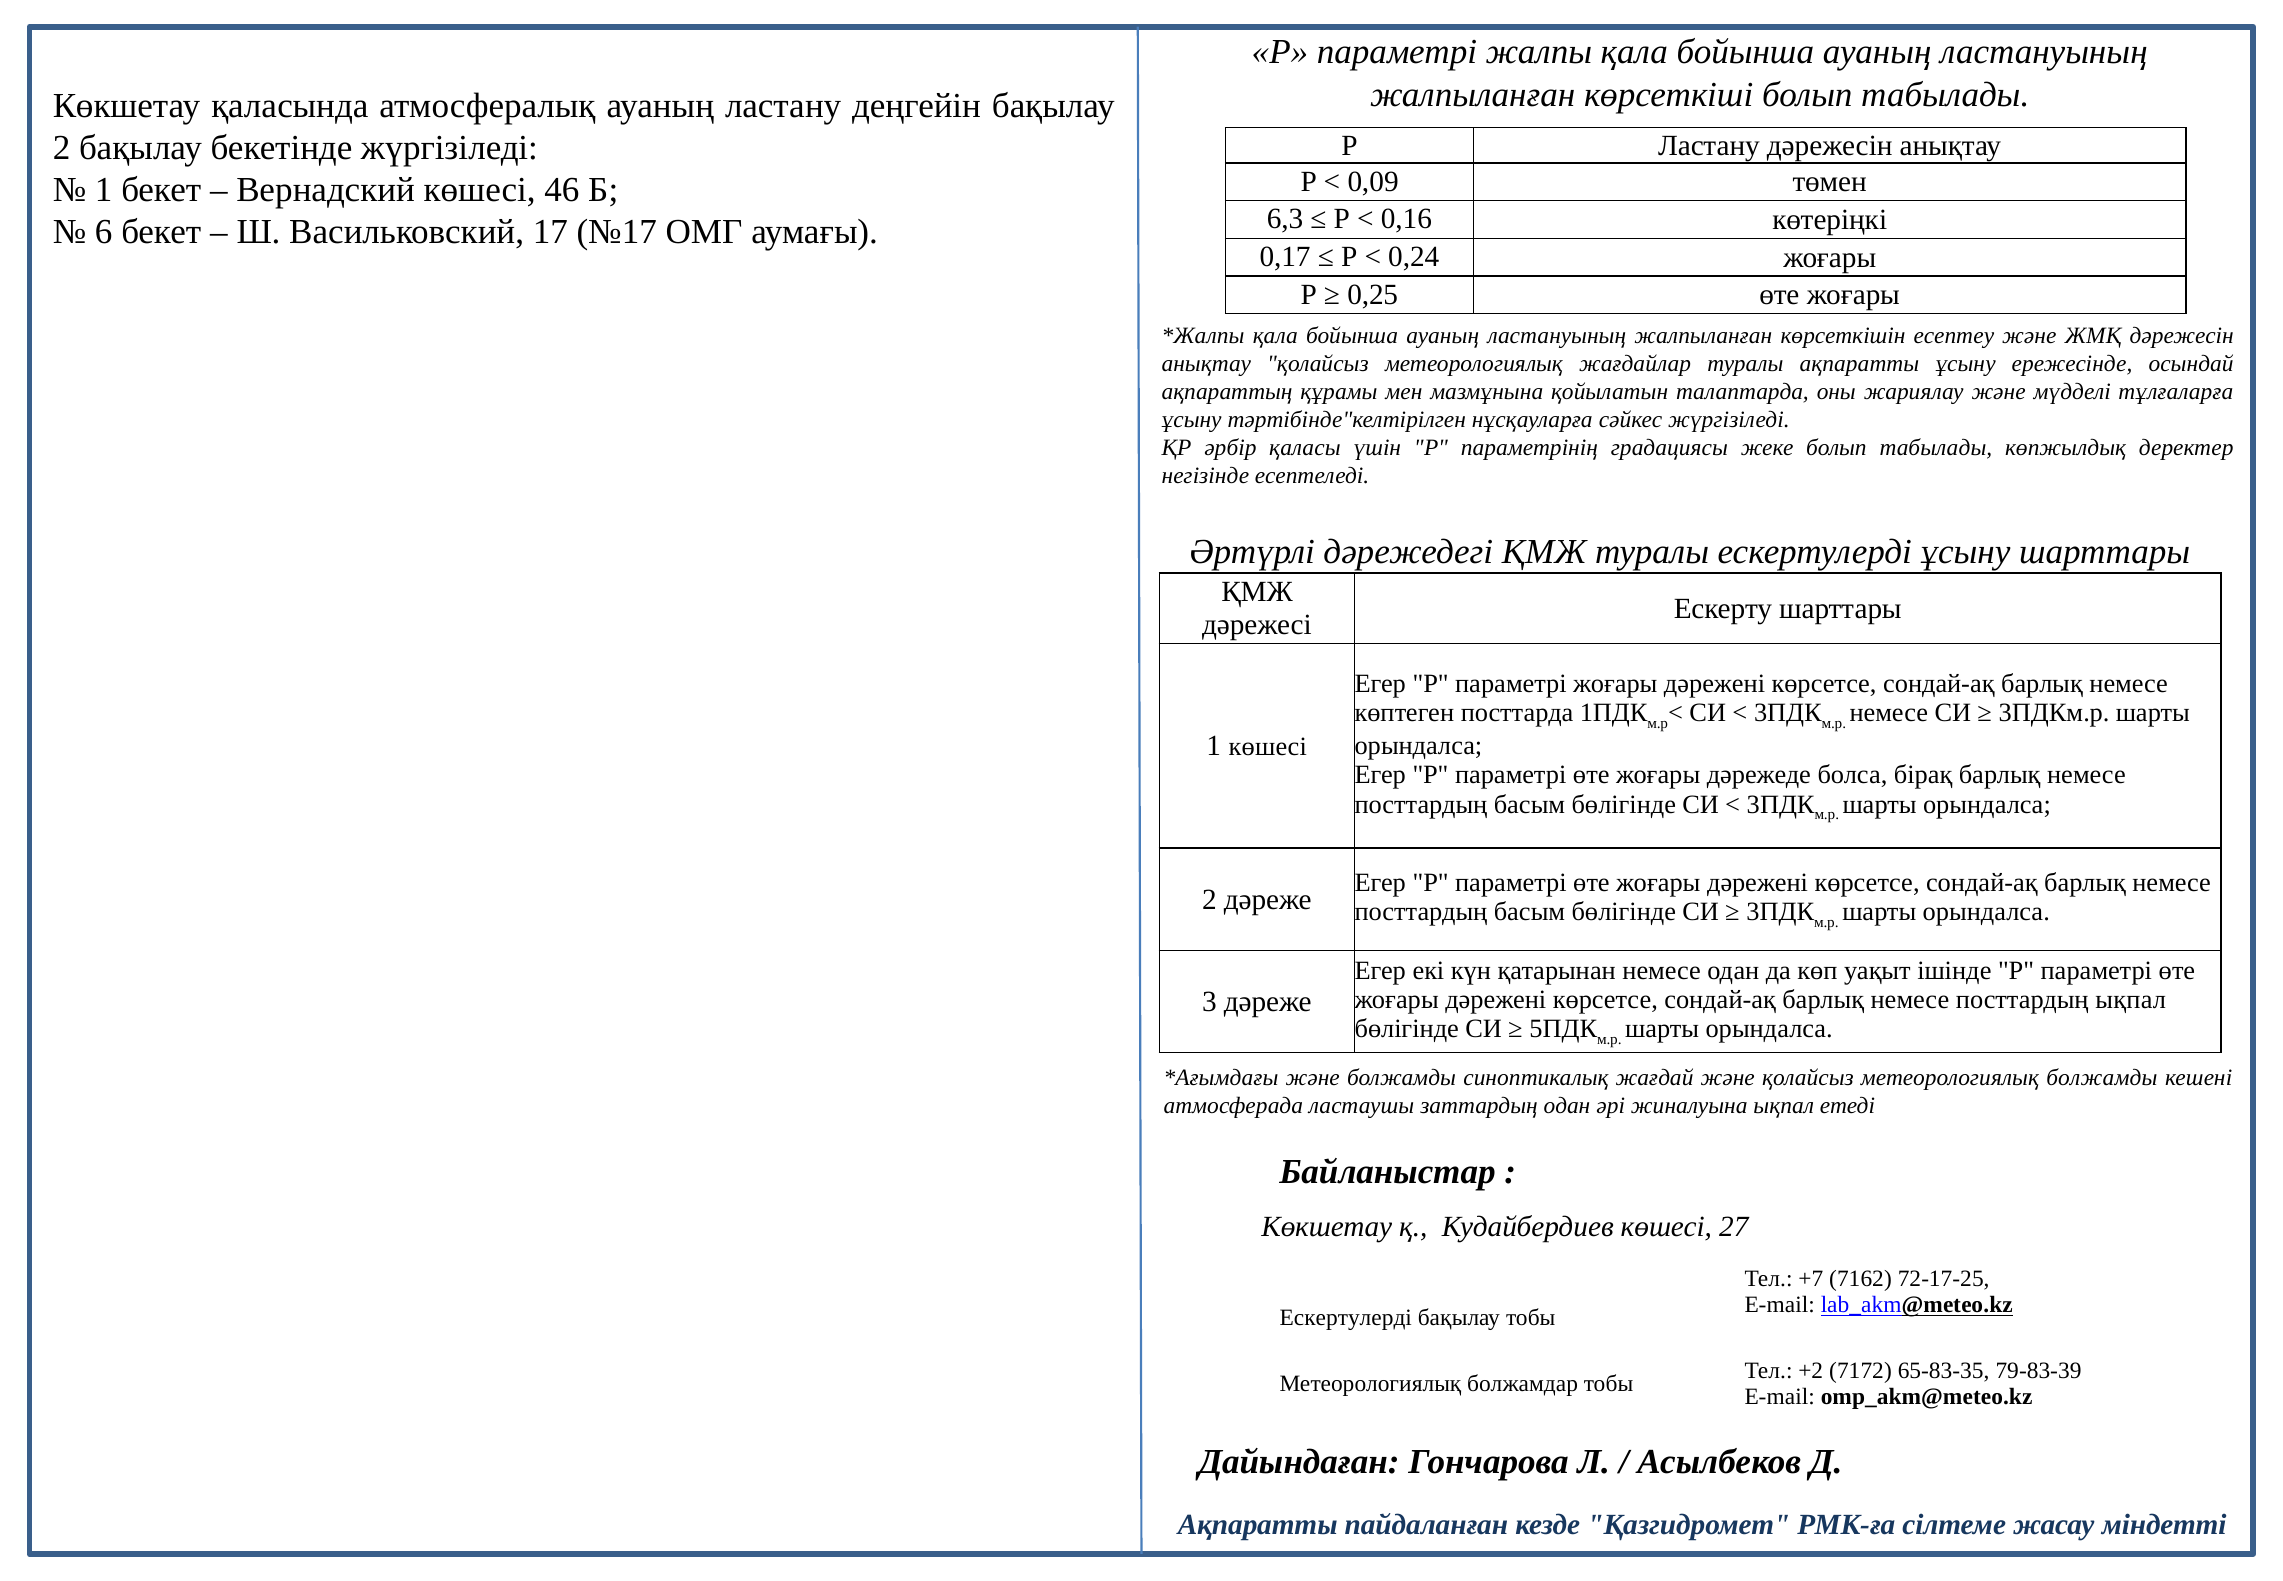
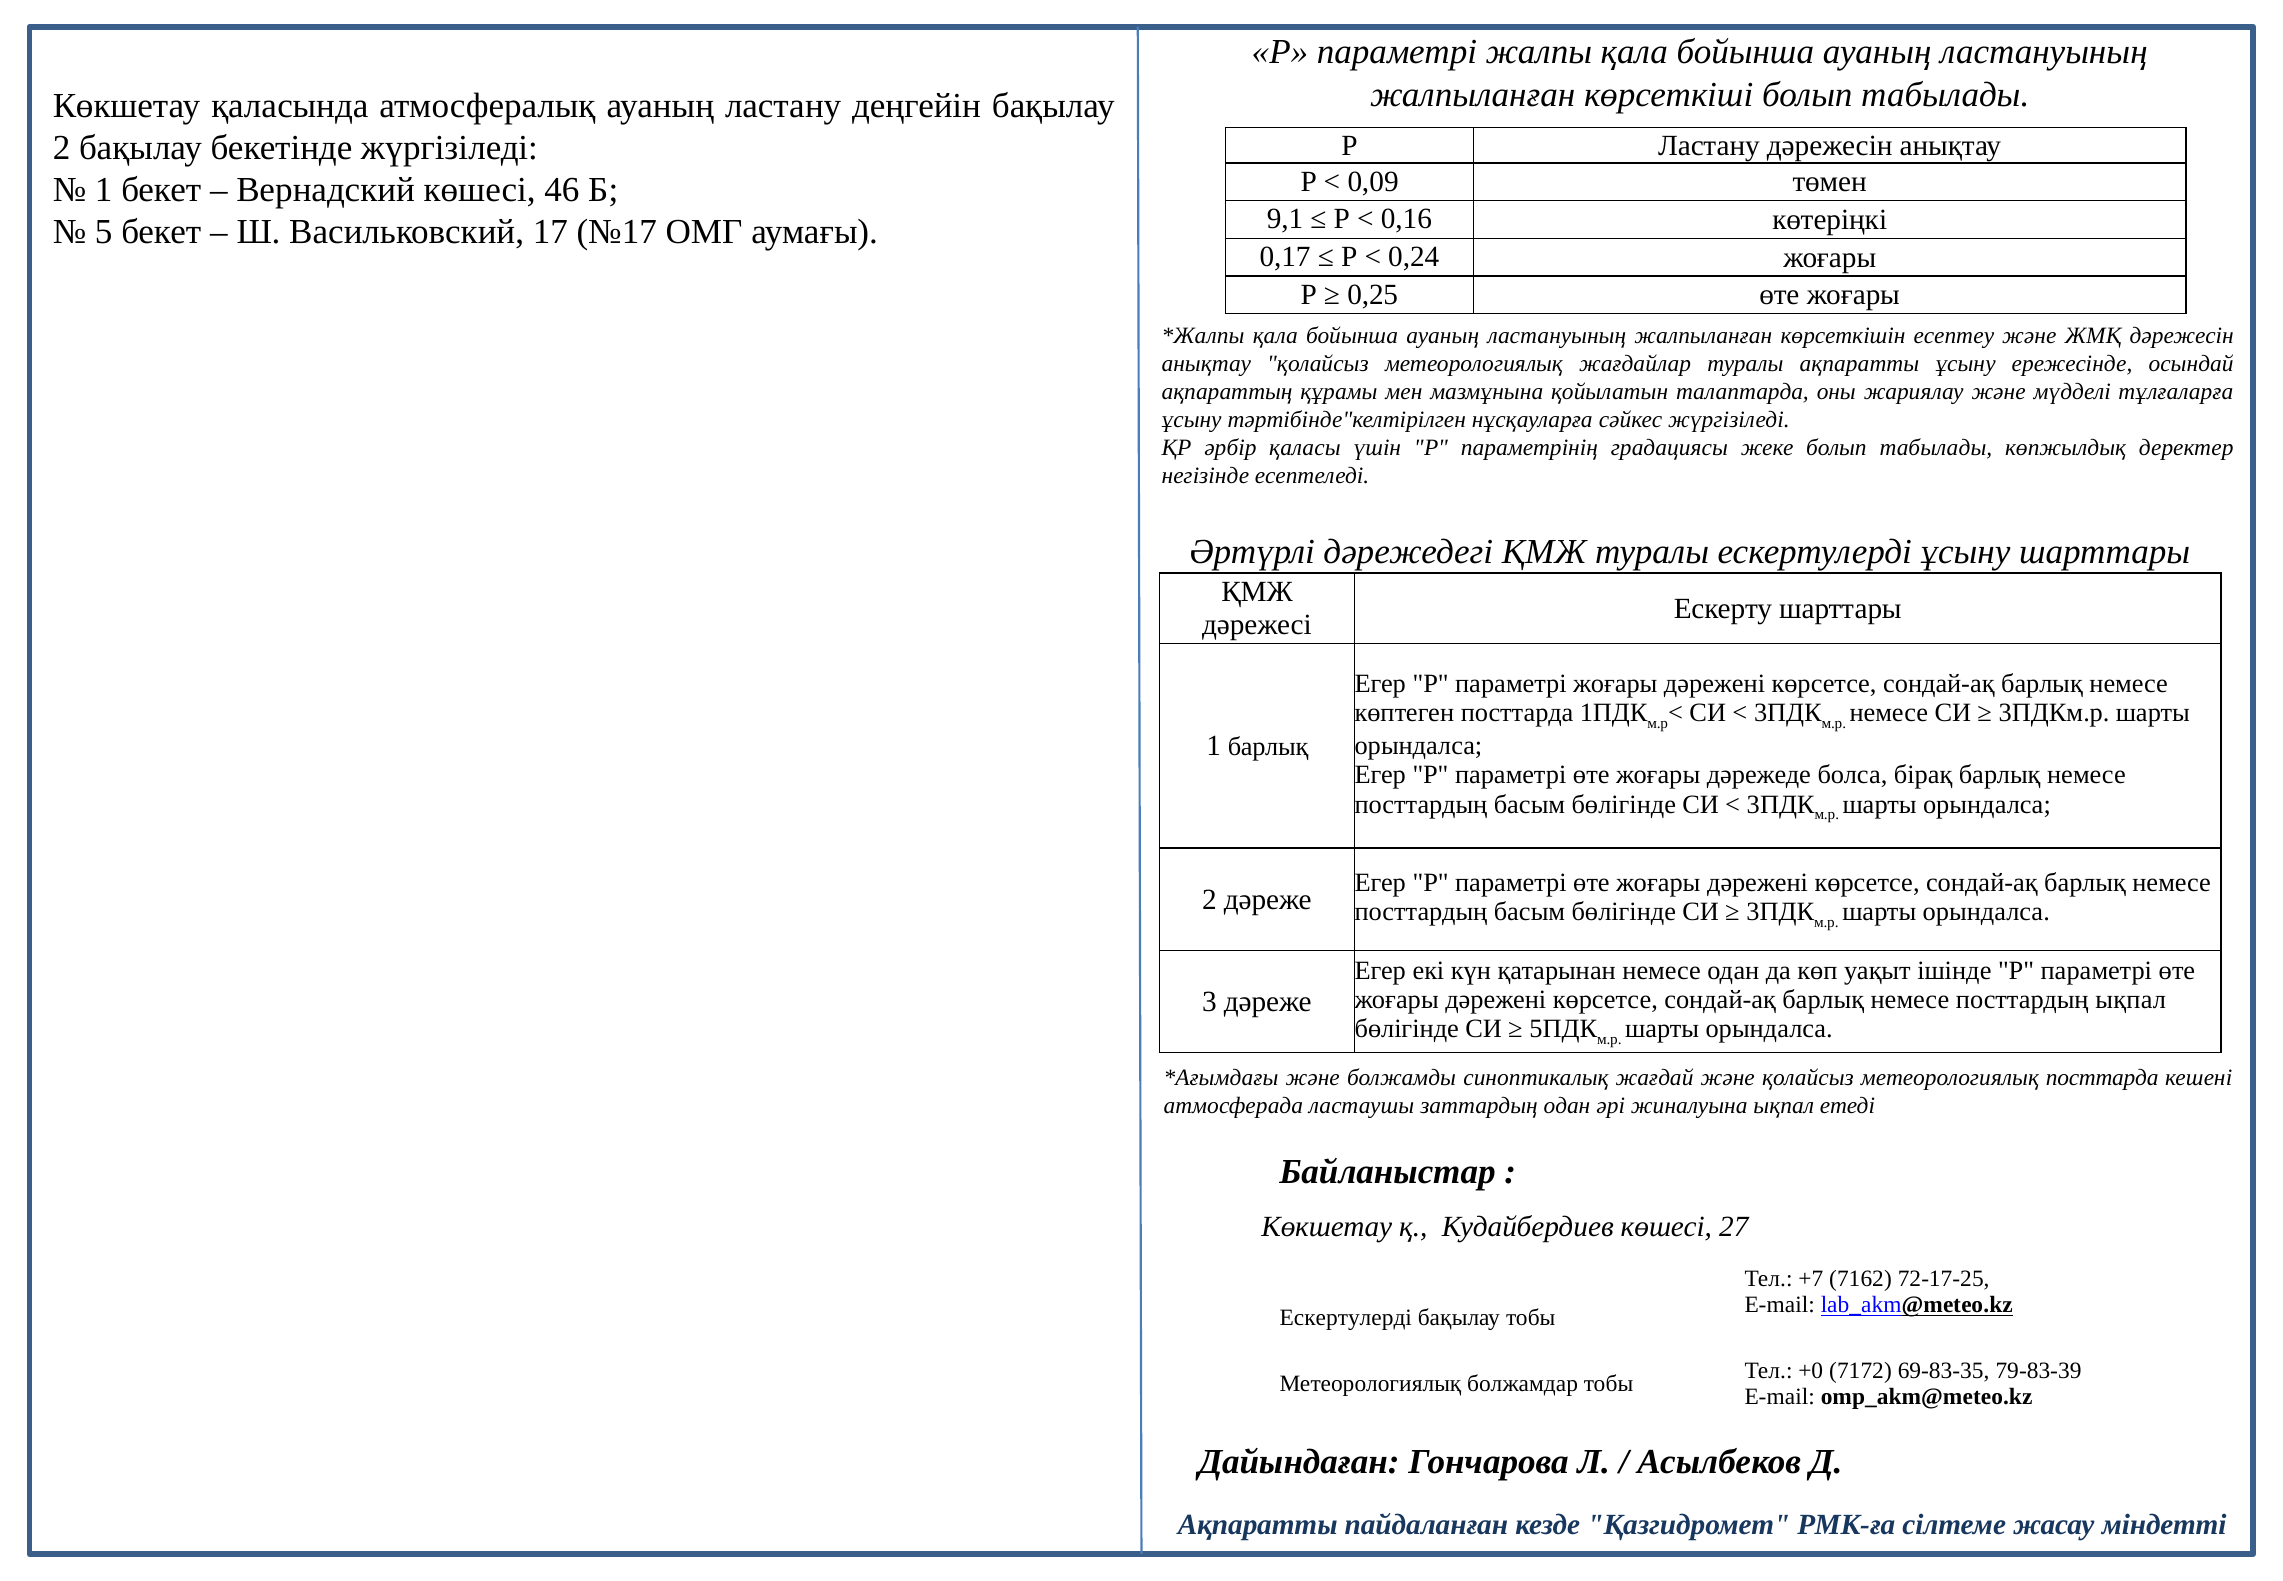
6,3: 6,3 -> 9,1 (1285, 219)
6: 6 -> 5 (104, 232)
1 көшесі: көшесі -> барлық (1268, 747)
метеорологиялық болжамды: болжамды -> посттарда (2102, 1077)
+2: +2 -> +0 (1811, 1370)
65-83-35: 65-83-35 -> 69-83-35 (1944, 1370)
